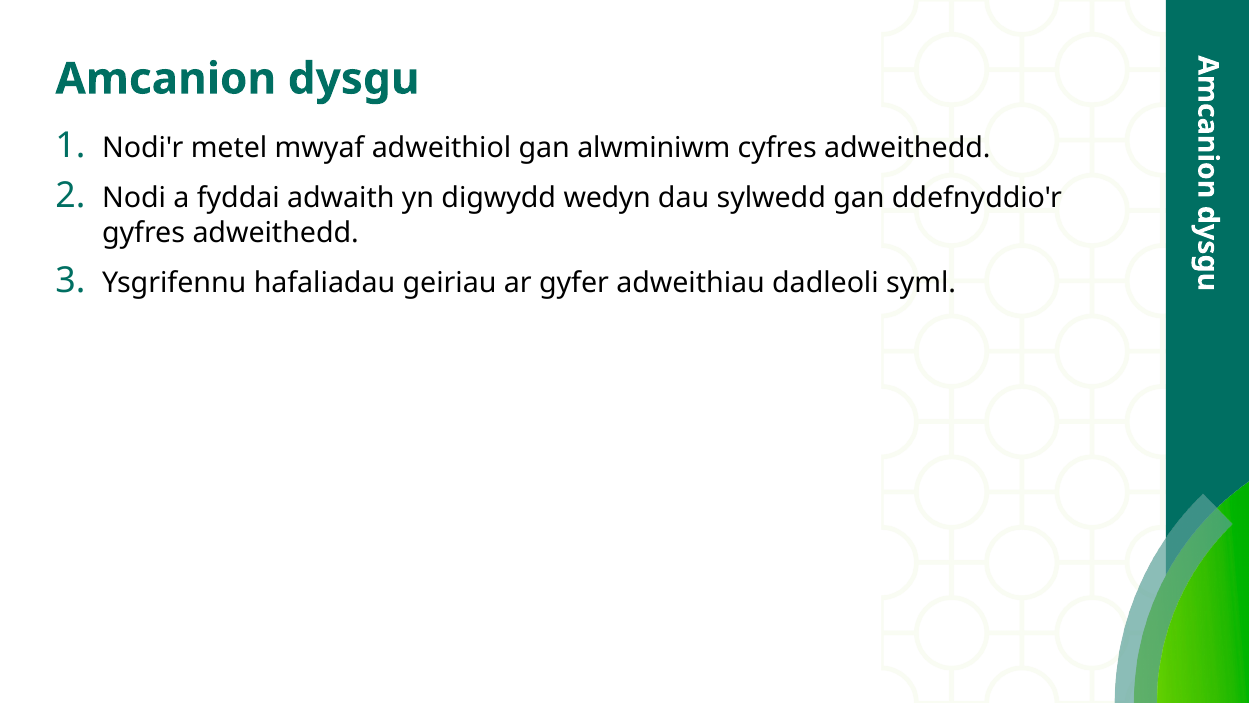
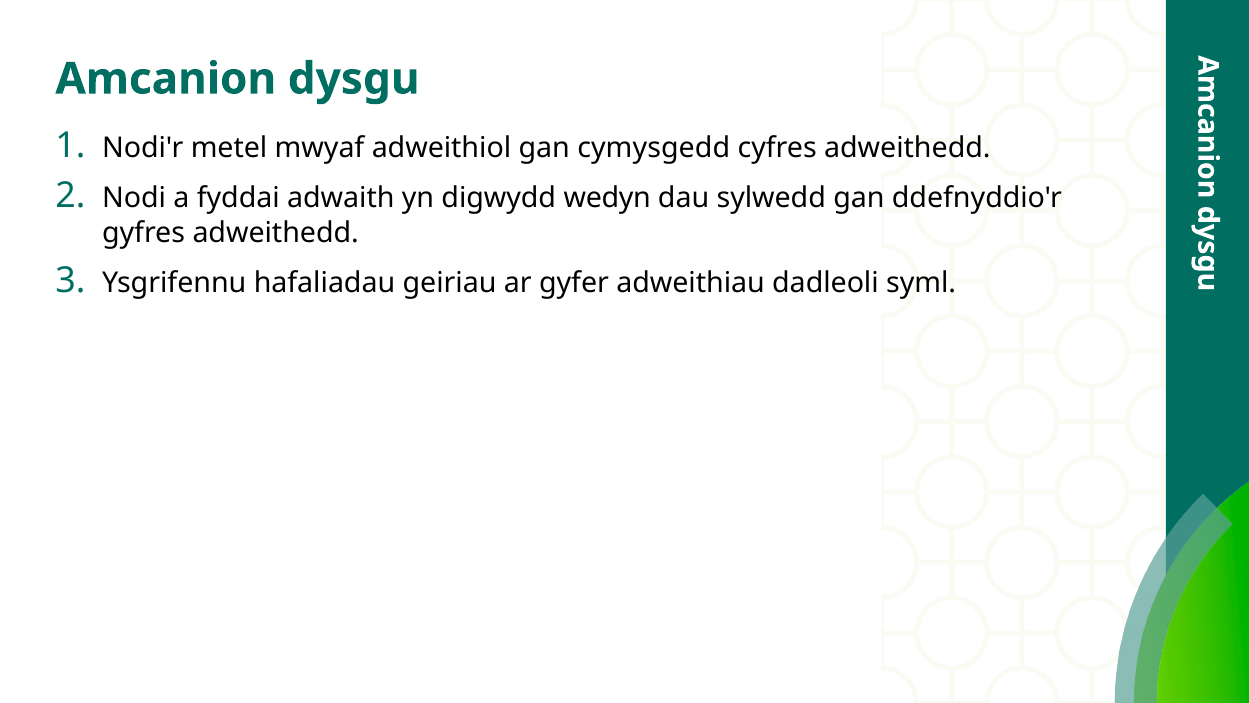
alwminiwm: alwminiwm -> cymysgedd (654, 148)
